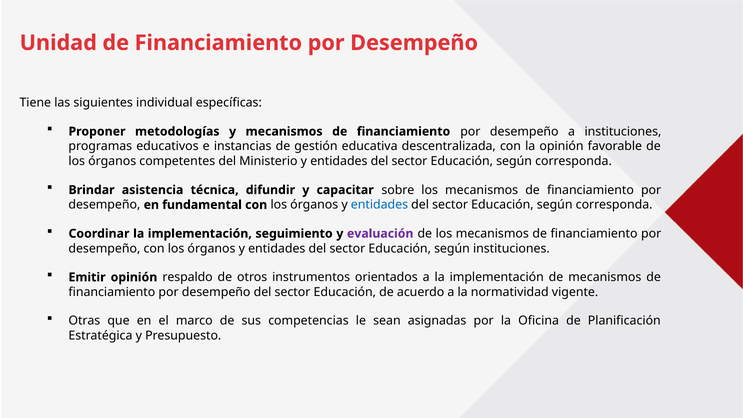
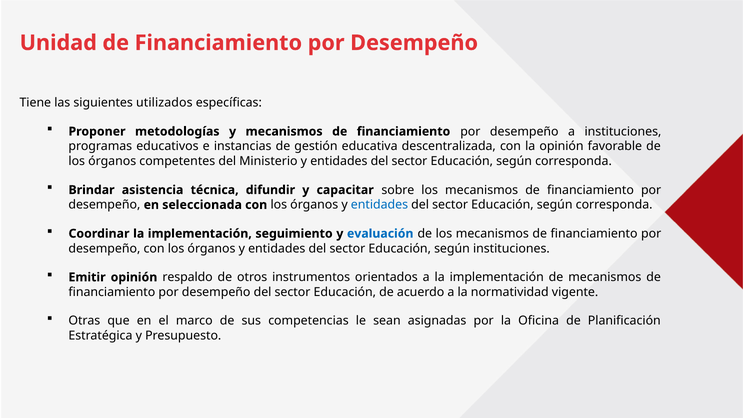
individual: individual -> utilizados (164, 103)
fundamental: fundamental -> seleccionada (202, 205)
evaluación colour: purple -> blue (380, 234)
